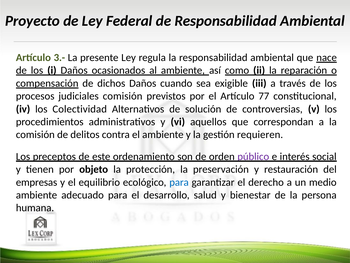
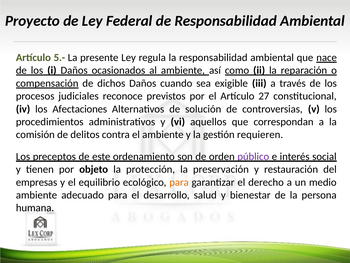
3.-: 3.- -> 5.- (59, 57)
judiciales comisión: comisión -> reconoce (123, 96)
77: 77 -> 27 (264, 96)
Colectividad: Colectividad -> Afectaciones (80, 109)
para colour: blue -> orange (179, 182)
